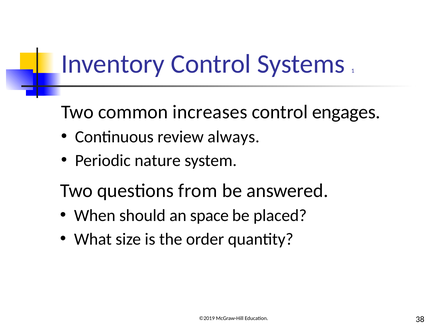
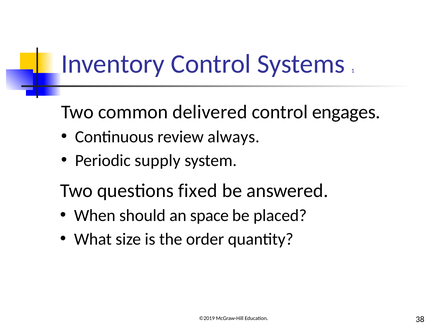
increases: increases -> delivered (210, 112)
nature: nature -> supply (158, 160)
from: from -> fixed (198, 190)
